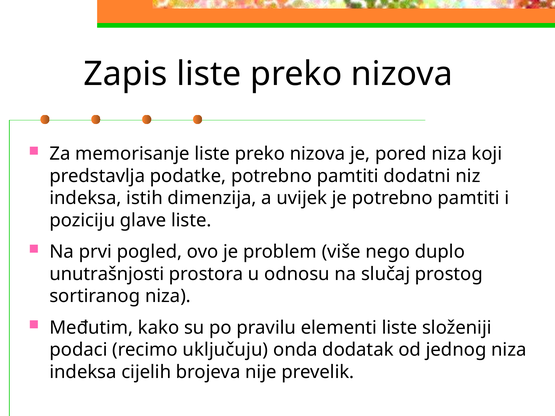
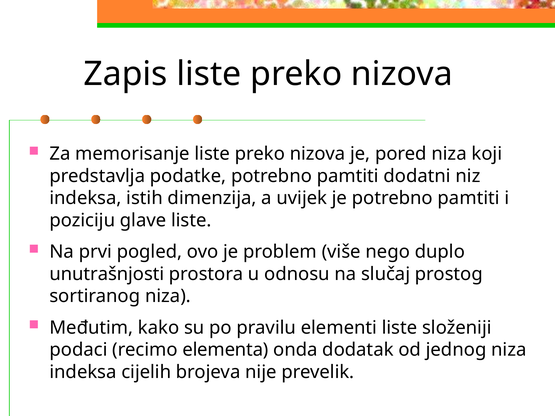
uključuju: uključuju -> elementa (225, 350)
